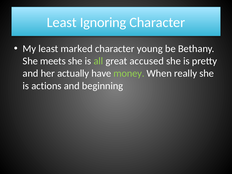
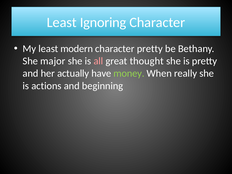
marked: marked -> modern (77, 49)
character young: young -> pretty (150, 49)
meets: meets -> major (53, 61)
all colour: light green -> pink (98, 61)
accused: accused -> thought (147, 61)
